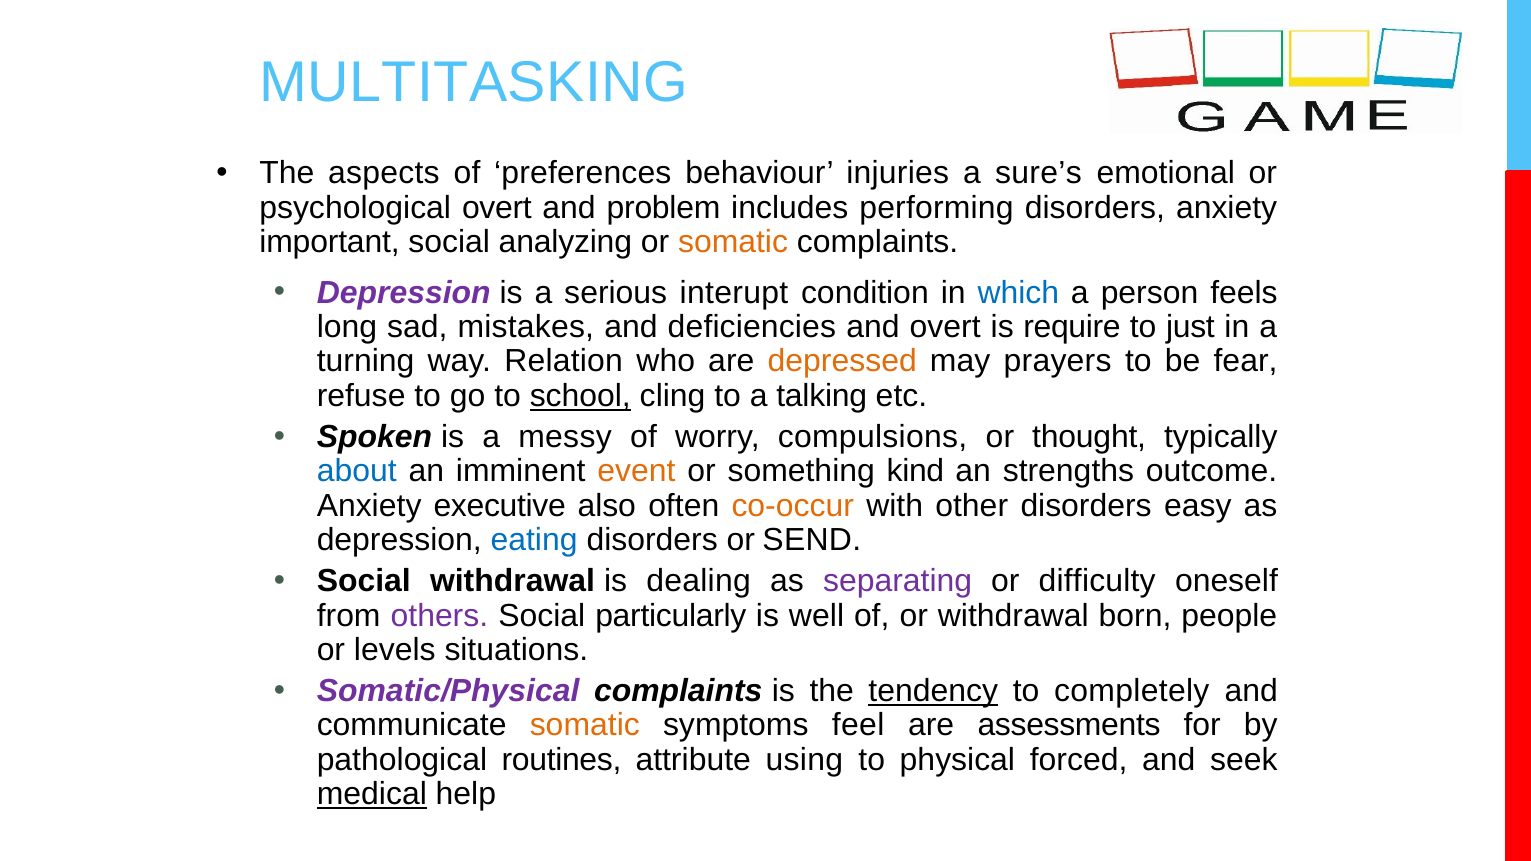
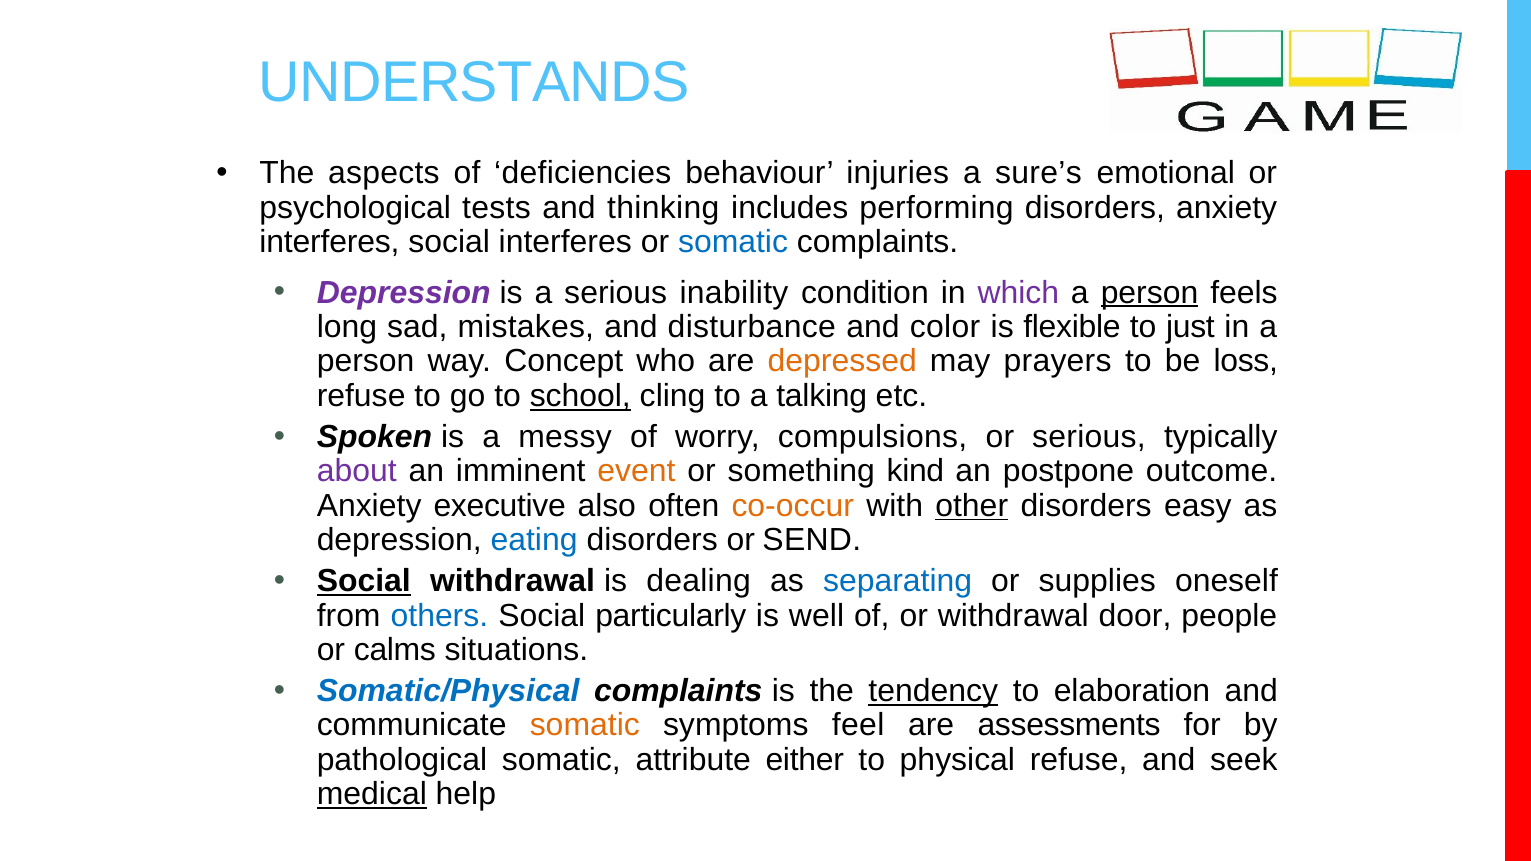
MULTITASKING: MULTITASKING -> UNDERSTANDS (474, 83)
preferences: preferences -> deficiencies (583, 173)
psychological overt: overt -> tests (497, 208)
problem: problem -> thinking (663, 208)
important: important -> interferes (330, 242)
social analyzing: analyzing -> interferes (565, 242)
somatic colour: orange -> blue (733, 242)
interupt: interupt -> inability (734, 293)
which colour: blue -> purple (1018, 293)
person underline: none -> present (1150, 293)
deficiencies: deficiencies -> disturbance (752, 327)
and overt: overt -> color (945, 327)
require: require -> flexible (1072, 327)
turning: turning -> person (366, 362)
Relation: Relation -> Concept (564, 362)
fear: fear -> loss (1246, 362)
or thought: thought -> serious (1089, 437)
about colour: blue -> purple (357, 471)
strengths: strengths -> postpone (1068, 471)
other underline: none -> present (972, 506)
Social underline: none -> present (364, 581)
separating colour: purple -> blue (898, 581)
difficulty: difficulty -> supplies (1097, 581)
others colour: purple -> blue (439, 616)
born: born -> door (1135, 616)
levels: levels -> calms (395, 650)
Somatic/Physical colour: purple -> blue (448, 691)
completely: completely -> elaboration (1132, 691)
pathological routines: routines -> somatic (561, 760)
using: using -> either (805, 760)
physical forced: forced -> refuse (1079, 760)
